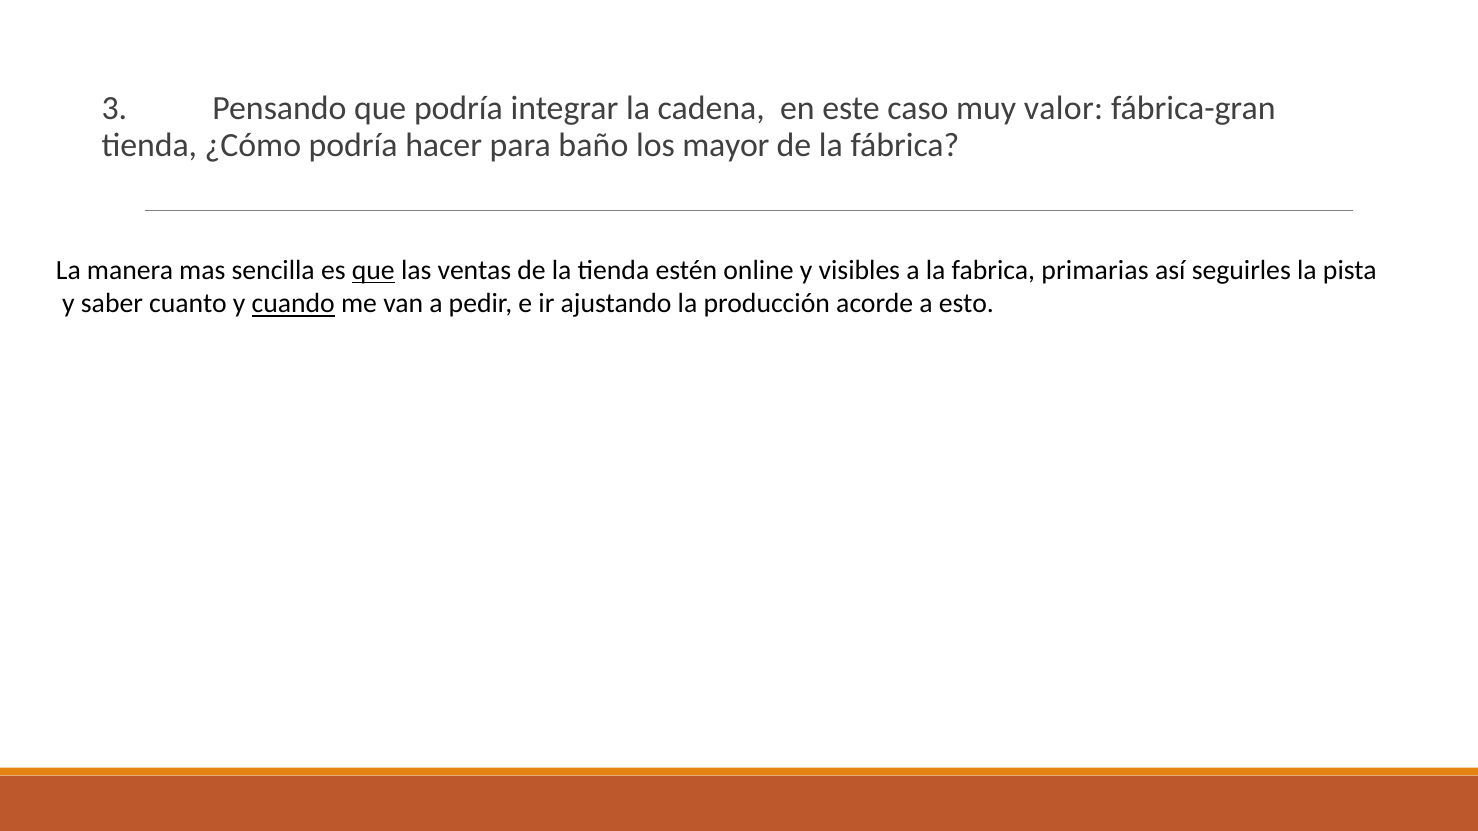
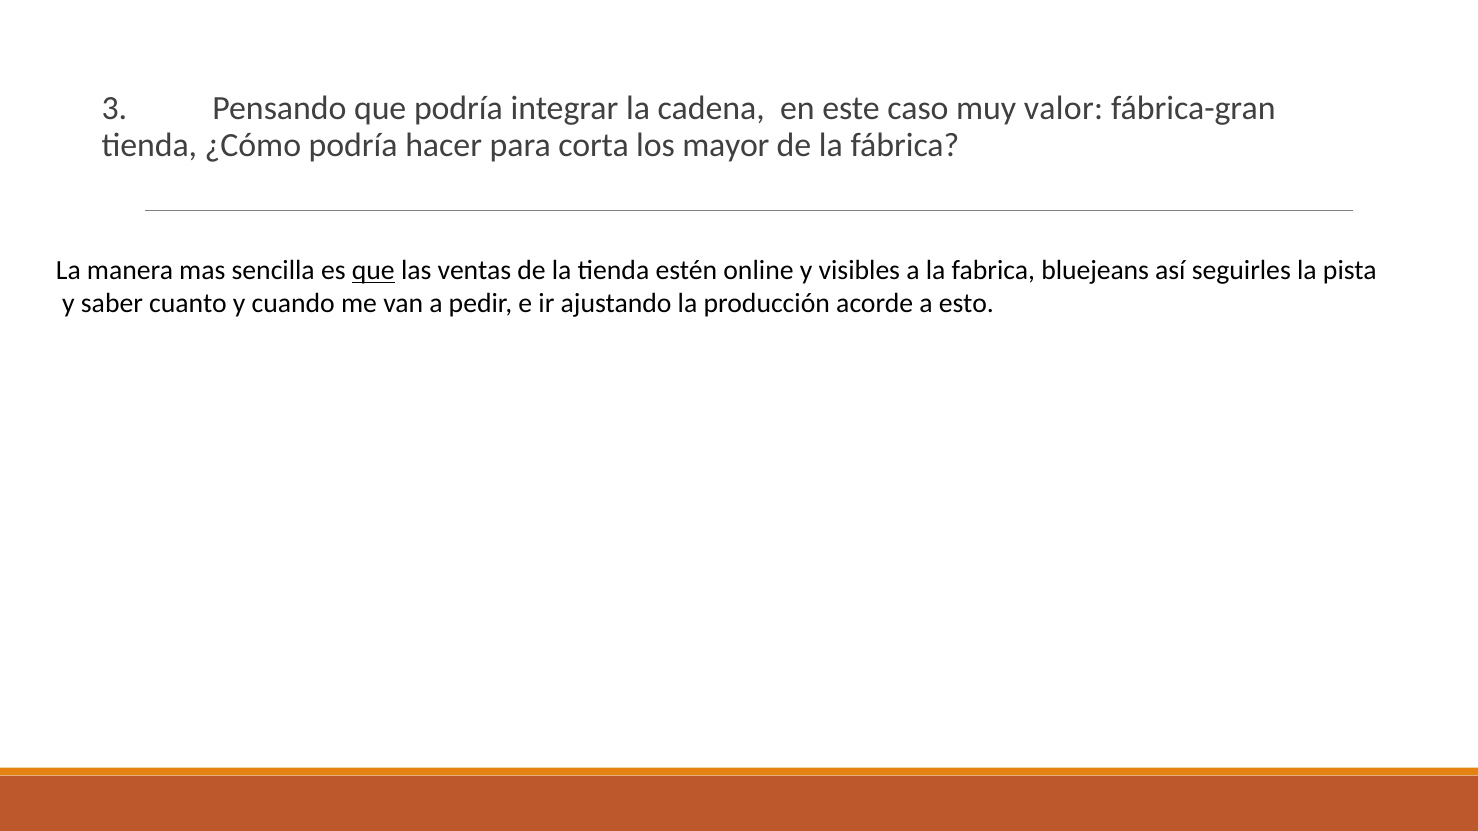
baño: baño -> corta (594, 145)
primarias: primarias -> bluejeans (1095, 271)
cuando underline: present -> none (293, 304)
